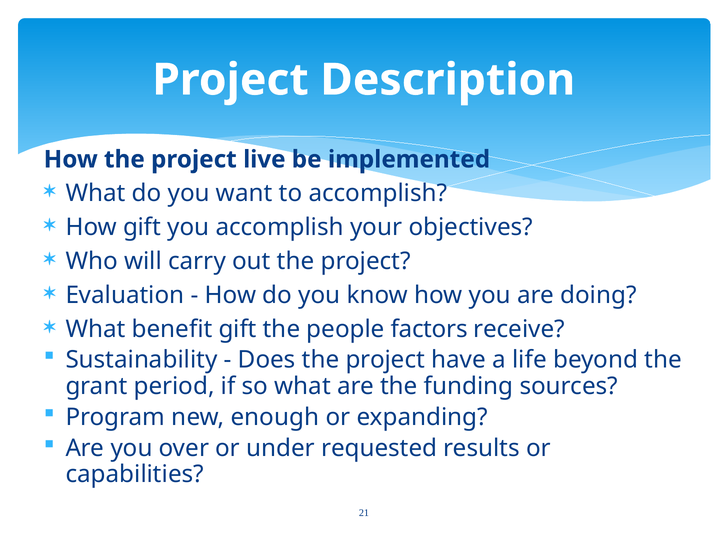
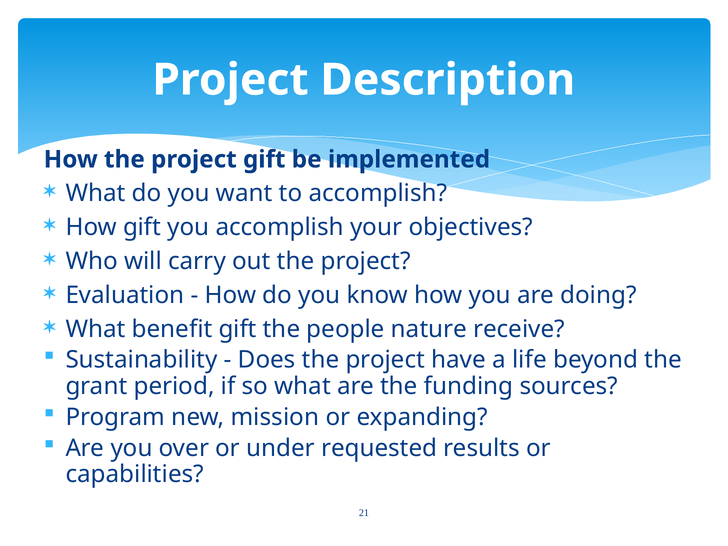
project live: live -> gift (264, 159)
factors: factors -> nature (429, 329)
enough: enough -> mission (275, 417)
